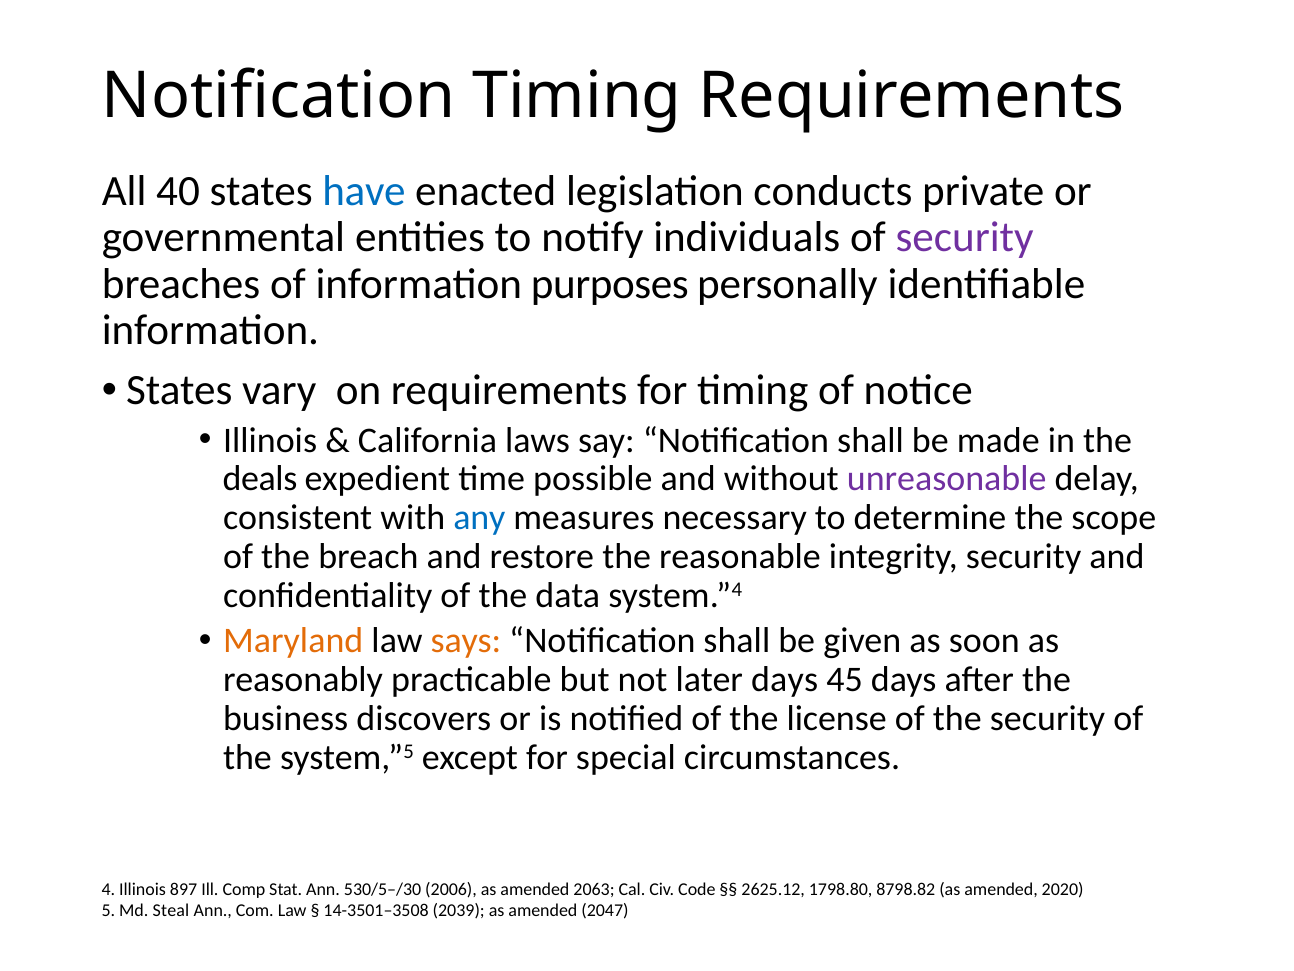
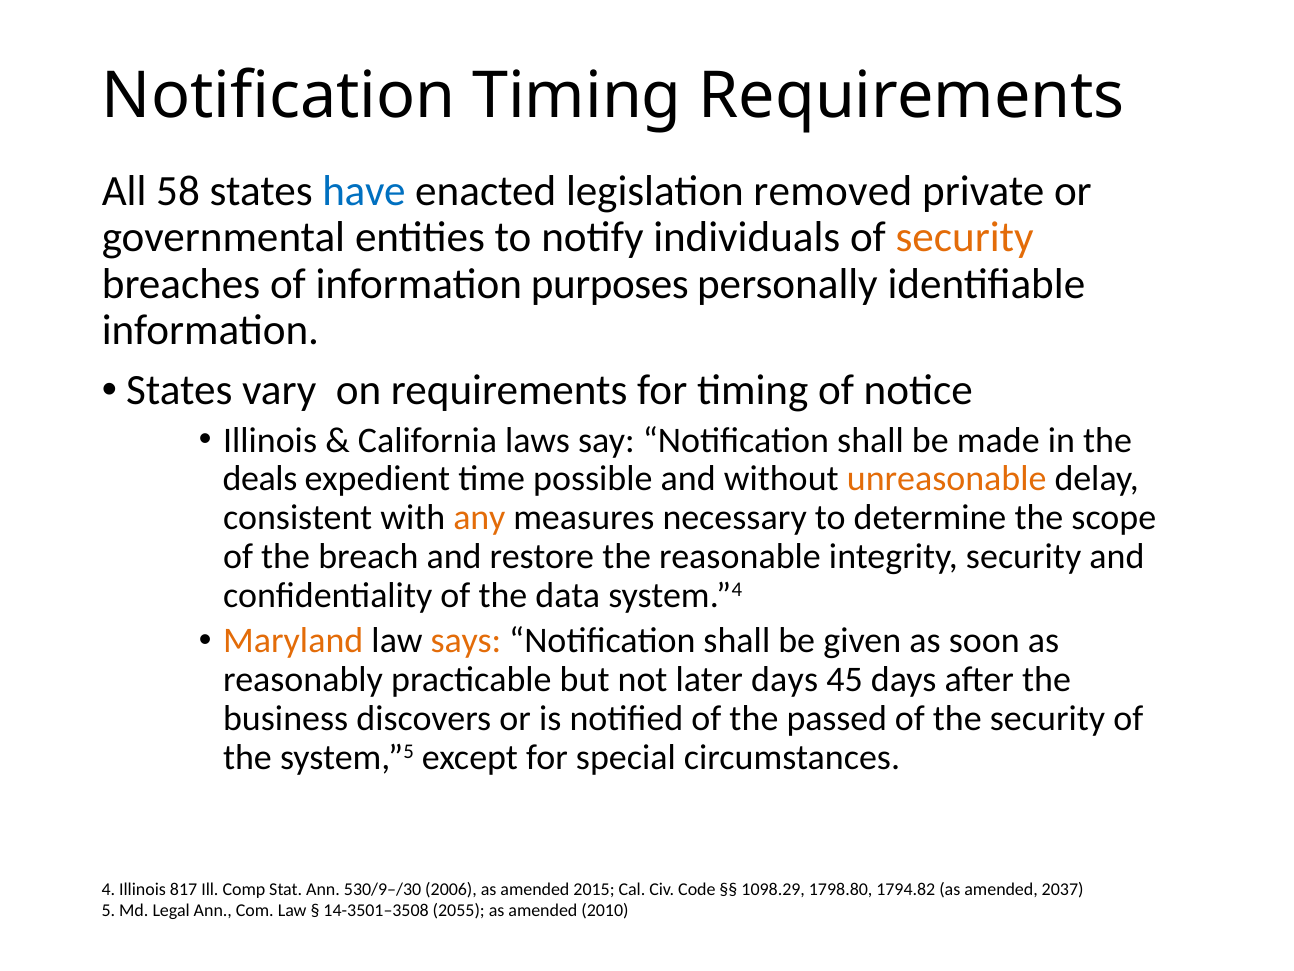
40: 40 -> 58 (178, 191)
conducts: conducts -> removed (833, 191)
security colour: purple -> orange (965, 237)
unreasonable colour: purple -> orange (947, 479)
any colour: blue -> orange (479, 518)
license: license -> passed (837, 718)
897: 897 -> 817 (184, 889)
530/5–/30: 530/5–/30 -> 530/9–/30 (383, 889)
2063: 2063 -> 2015 (594, 889)
2625.12: 2625.12 -> 1098.29 (773, 889)
8798.82: 8798.82 -> 1794.82 (906, 889)
2020: 2020 -> 2037 (1063, 889)
Steal: Steal -> Legal (171, 910)
2039: 2039 -> 2055 (459, 910)
2047: 2047 -> 2010 (605, 910)
